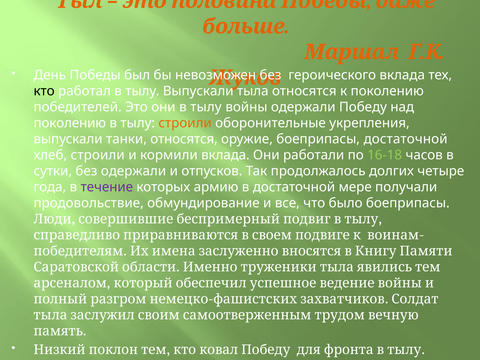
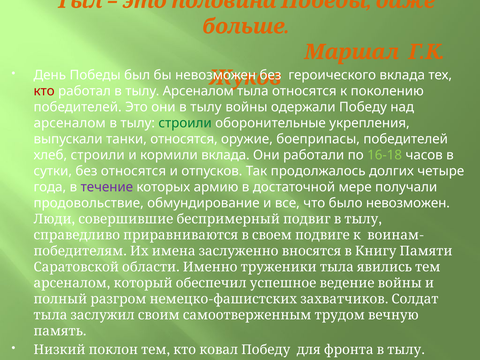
кто colour: black -> red (44, 91)
тылу Выпускали: Выпускали -> Арсеналом (198, 91)
поколению: поколению -> арсеналом (70, 123)
строили colour: orange -> green (185, 123)
боеприпасы достаточной: достаточной -> победителей (406, 139)
без одержали: одержали -> относятся (133, 171)
было боеприпасы: боеприпасы -> невозможен (408, 203)
